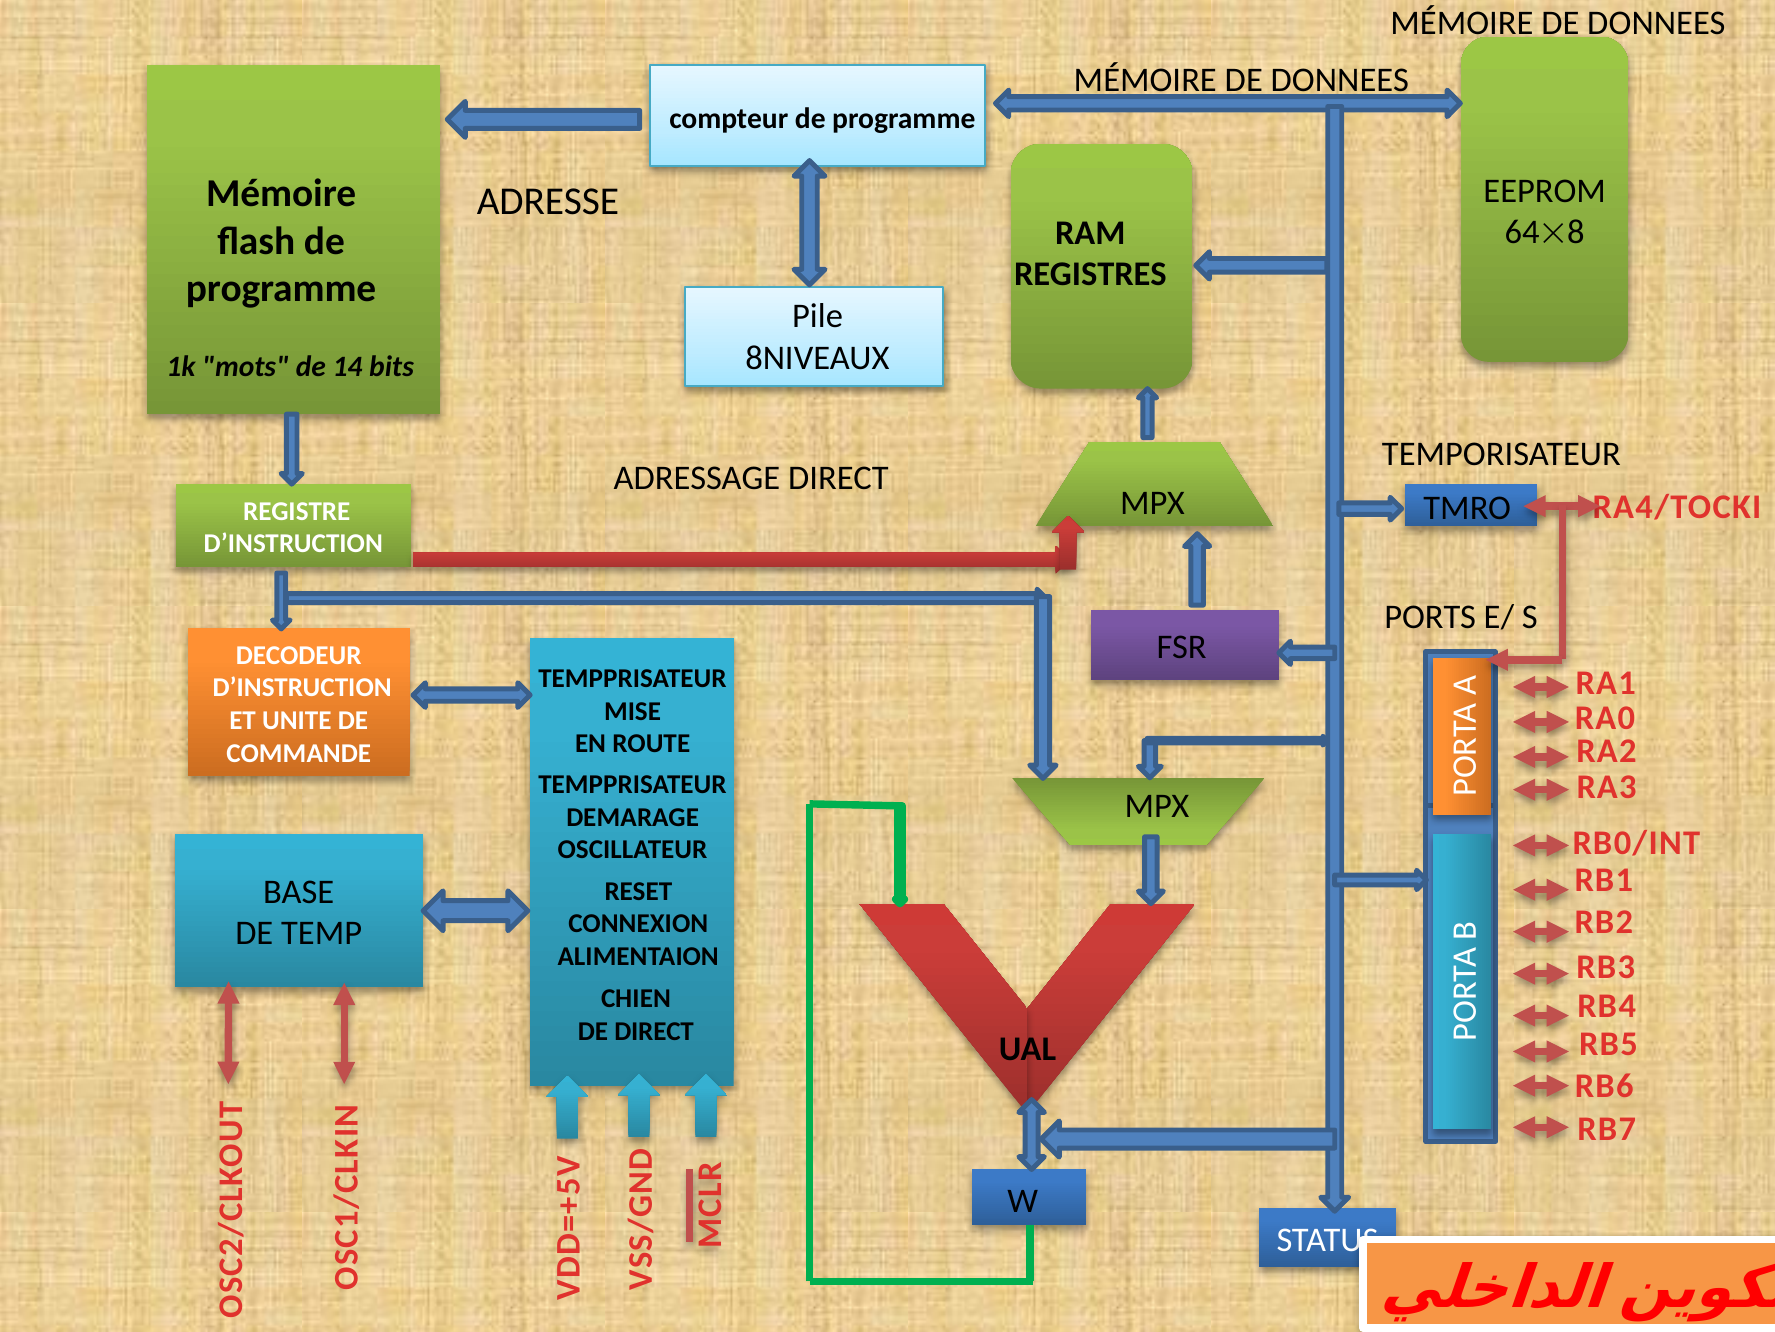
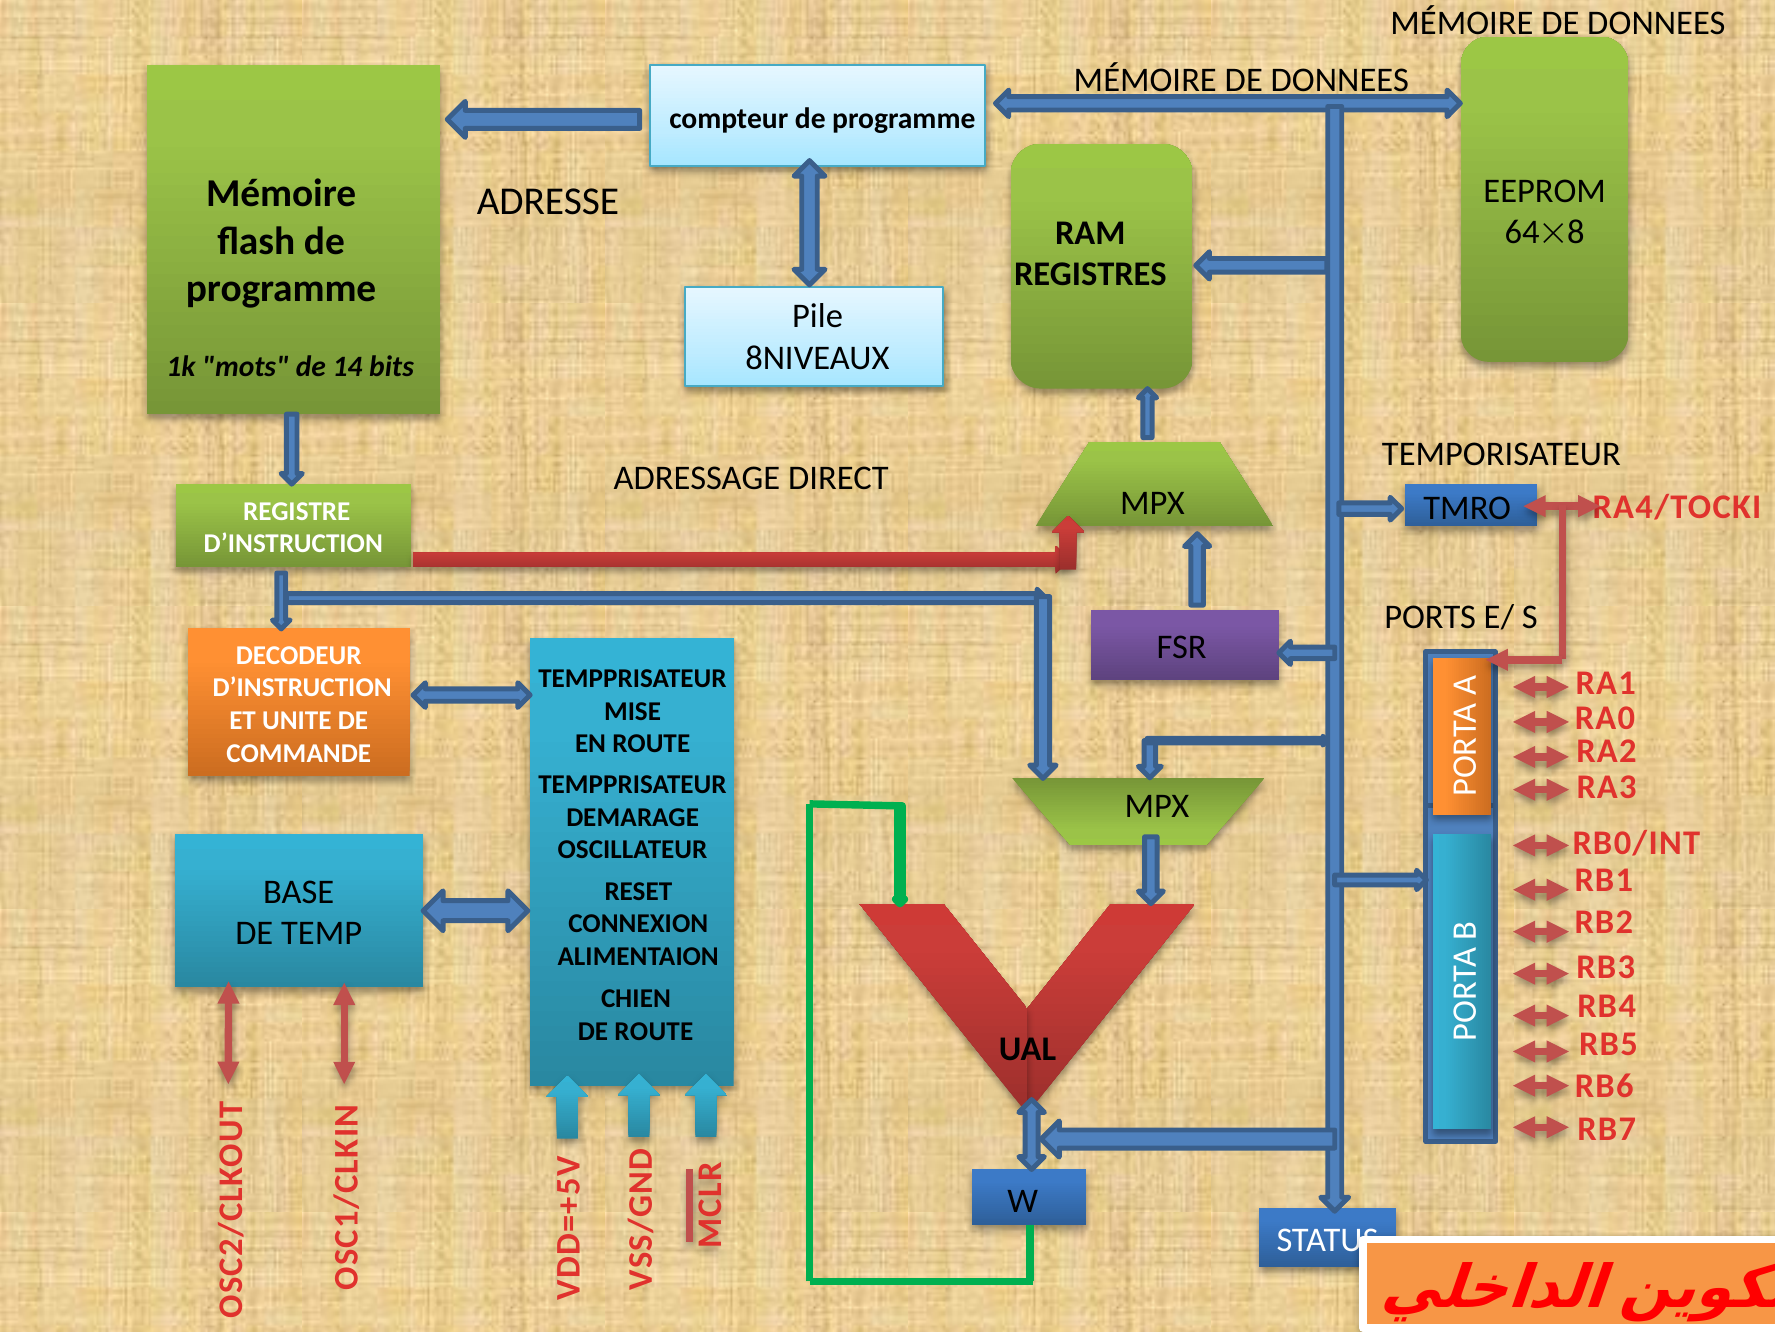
DE DIRECT: DIRECT -> ROUTE (654, 1031)
